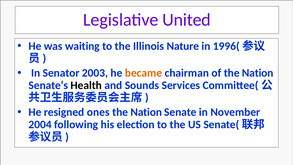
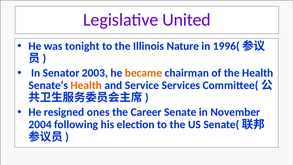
waiting: waiting -> tonight (82, 46)
of the Nation: Nation -> Health (258, 73)
Health colour: black -> orange (86, 85)
Sounds: Sounds -> Service (142, 85)
Nation: Nation -> Career (146, 112)
